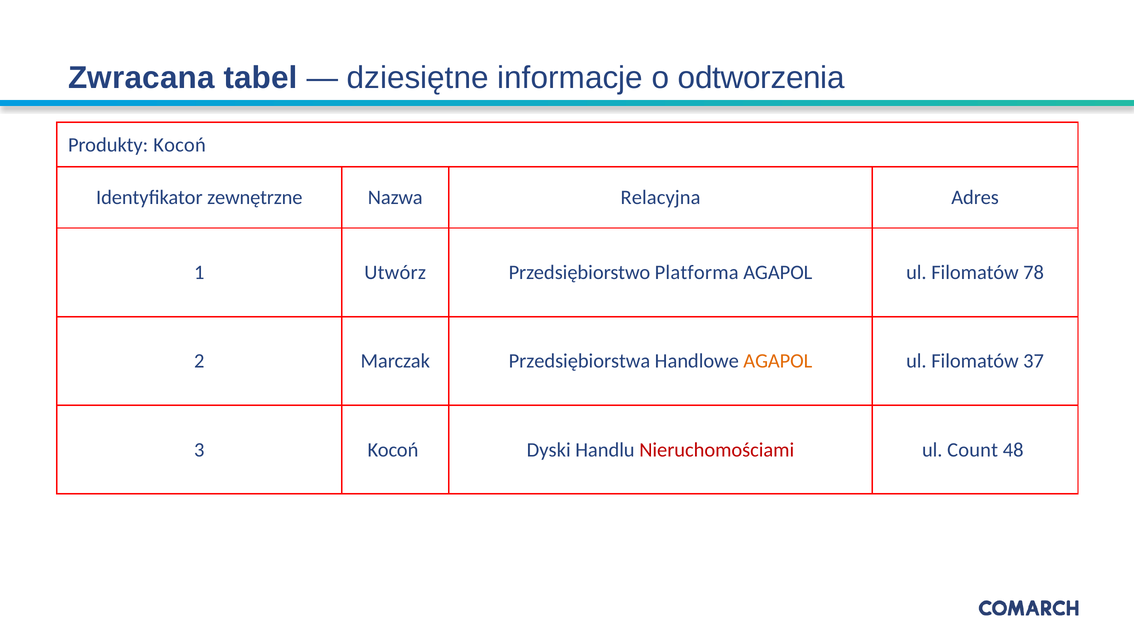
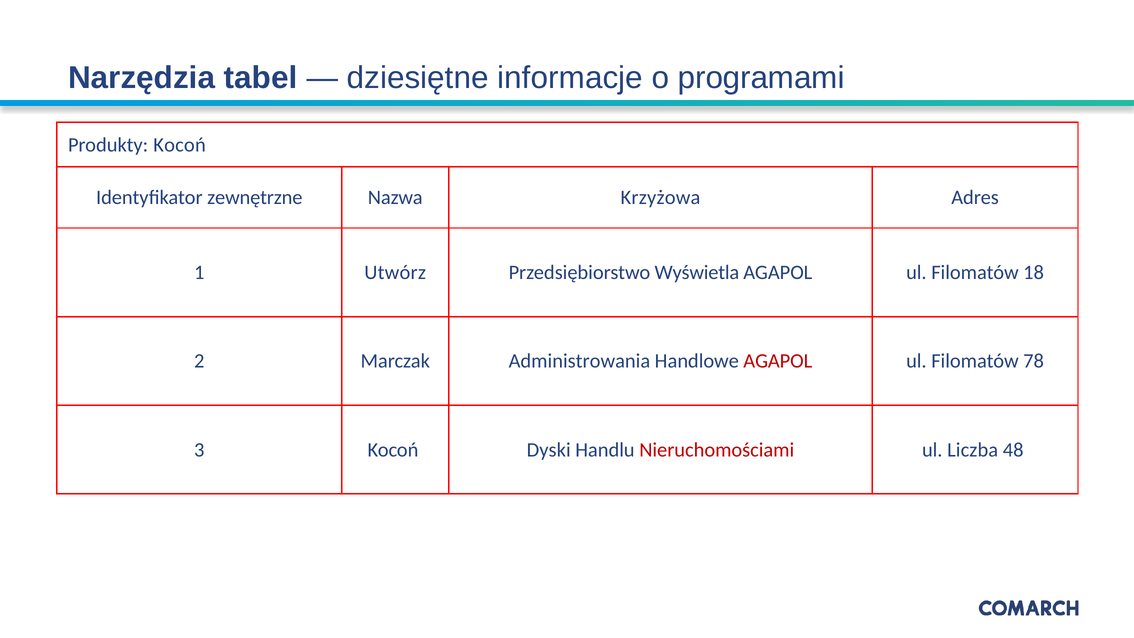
Zwracana: Zwracana -> Narzędzia (142, 78)
odtworzenia: odtworzenia -> programami (761, 78)
Relacyjna: Relacyjna -> Krzyżowa (661, 198)
Platforma: Platforma -> Wyświetla (697, 272)
78: 78 -> 18 (1034, 272)
Przedsiębiorstwa: Przedsiębiorstwa -> Administrowania (579, 361)
AGAPOL colour: orange -> red (778, 361)
37: 37 -> 78 (1034, 361)
Count: Count -> Liczba (973, 450)
